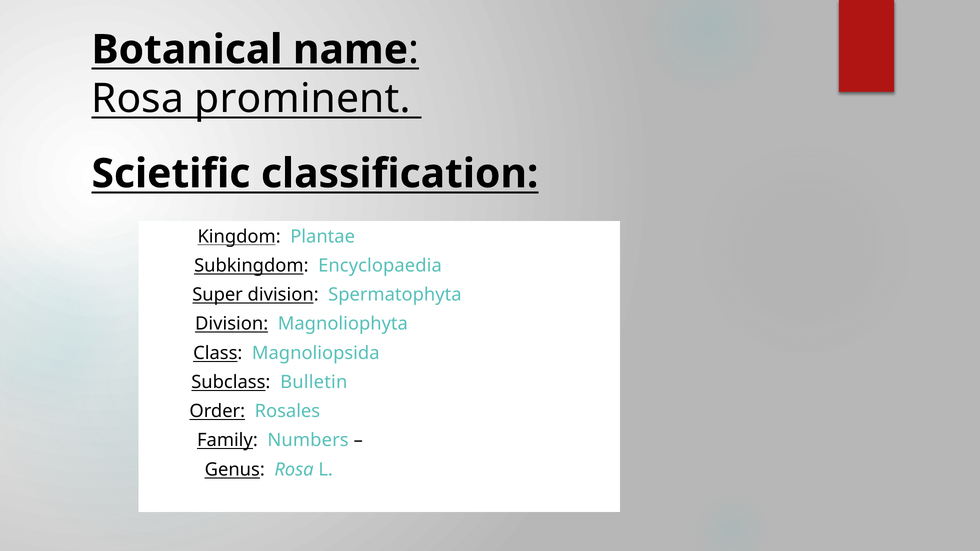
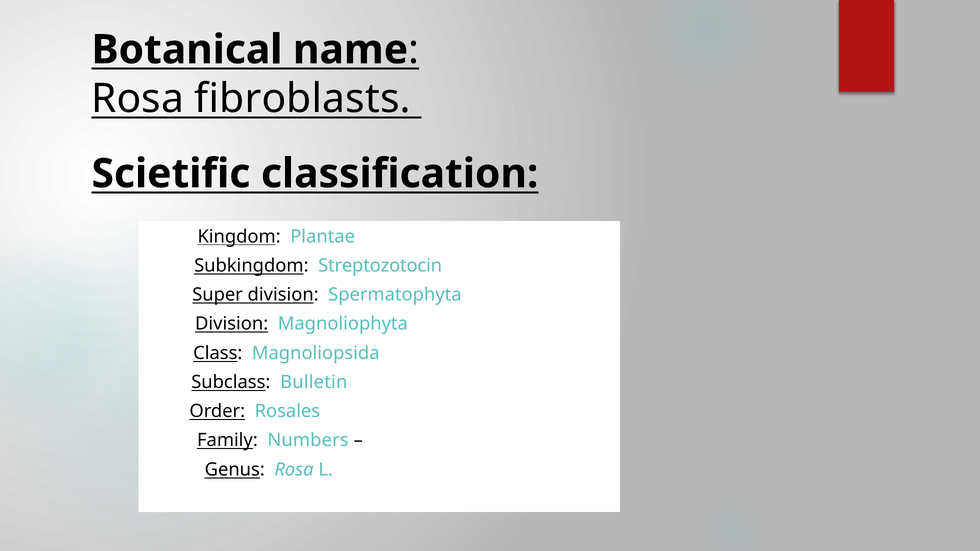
prominent: prominent -> fibroblasts (303, 99)
Encyclopaedia: Encyclopaedia -> Streptozotocin (380, 266)
